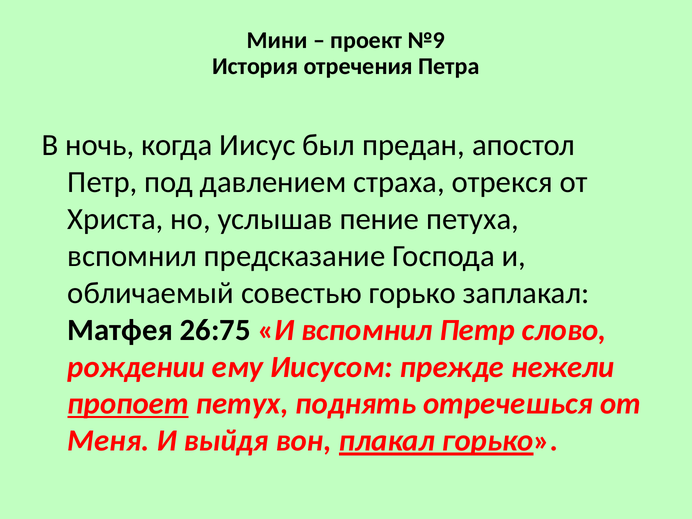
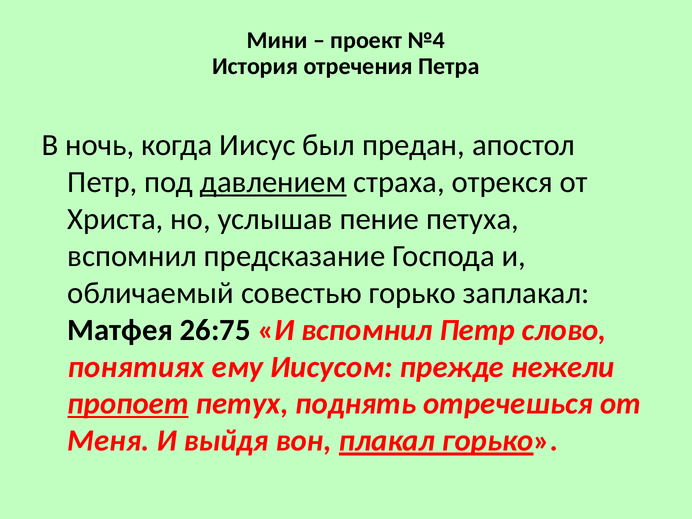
№9: №9 -> №4 (426, 40)
давлением underline: none -> present (273, 182)
рождении: рождении -> понятиях (136, 367)
